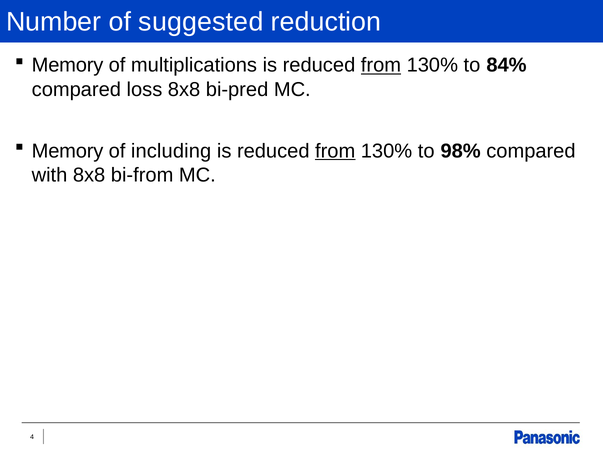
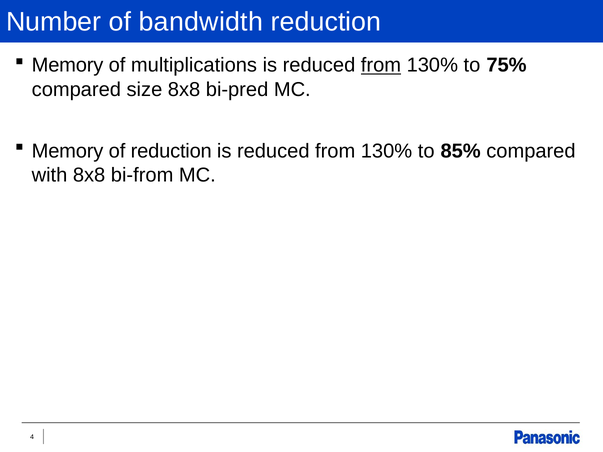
suggested: suggested -> bandwidth (201, 22)
84%: 84% -> 75% (506, 65)
loss: loss -> size (144, 89)
of including: including -> reduction (171, 151)
from underline: present -> none (335, 151)
98%: 98% -> 85% (461, 151)
